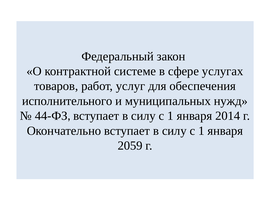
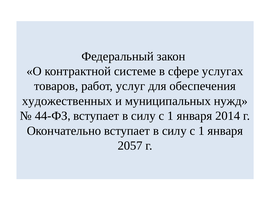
исполнительного: исполнительного -> художественных (67, 101)
2059: 2059 -> 2057 (130, 146)
